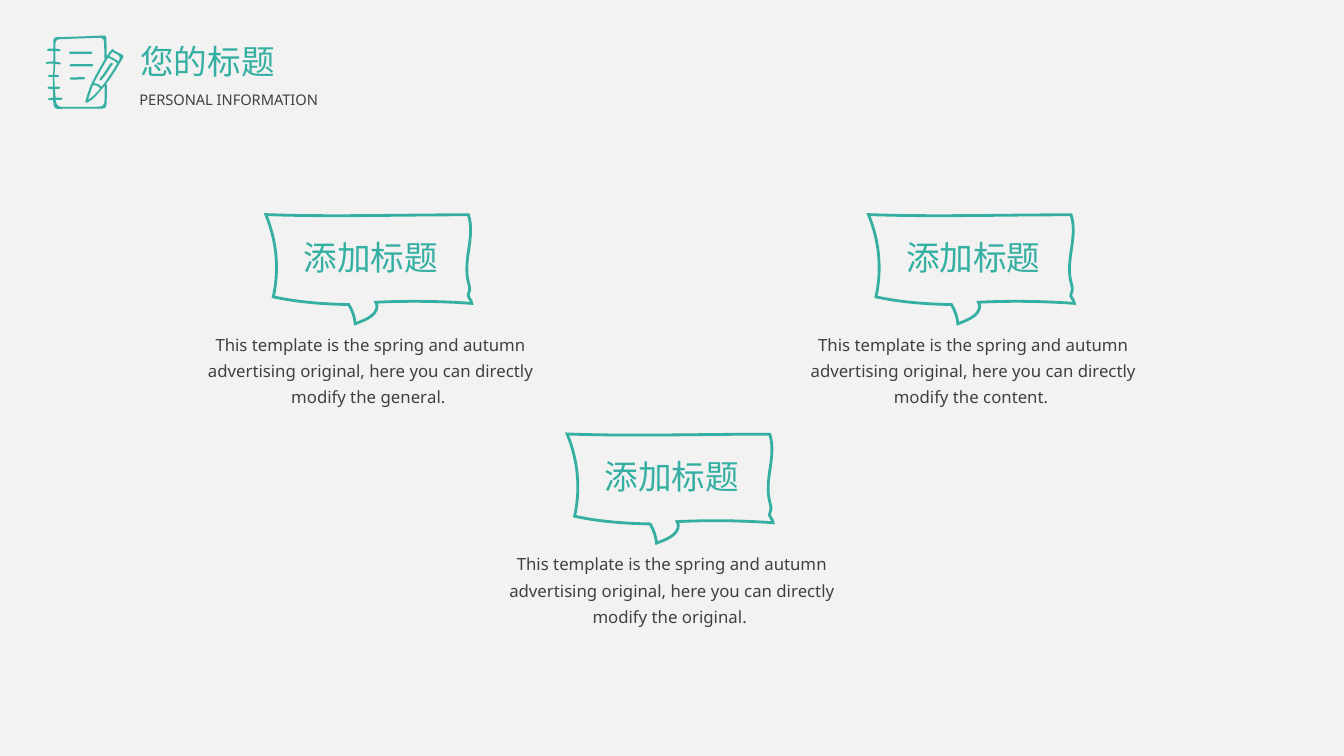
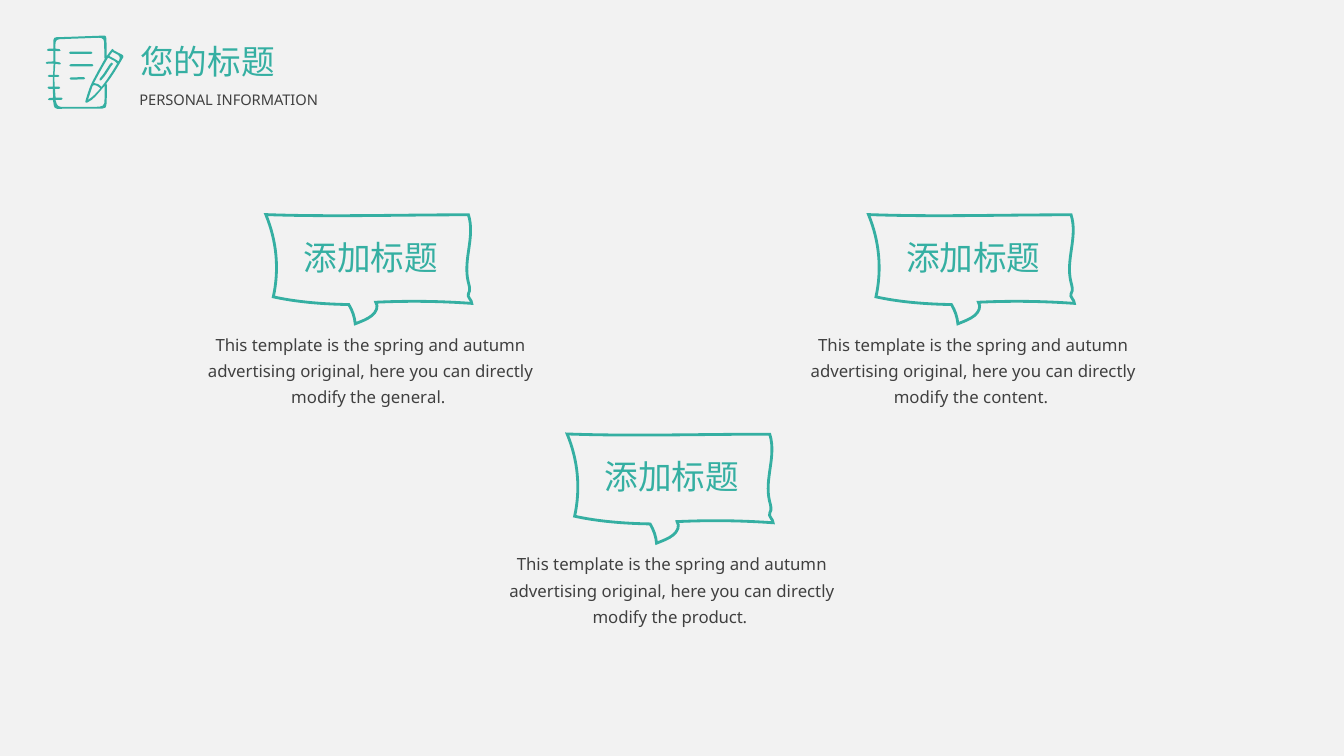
the original: original -> product (714, 618)
